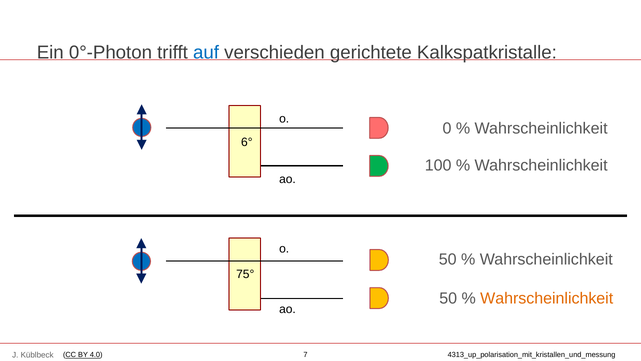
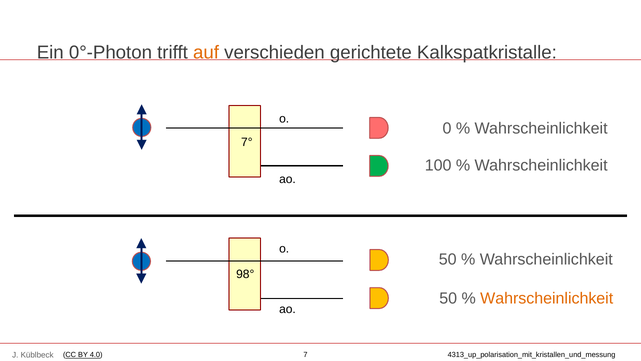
auf colour: blue -> orange (206, 53)
6°: 6° -> 7° (247, 142)
75°: 75° -> 98° (245, 274)
